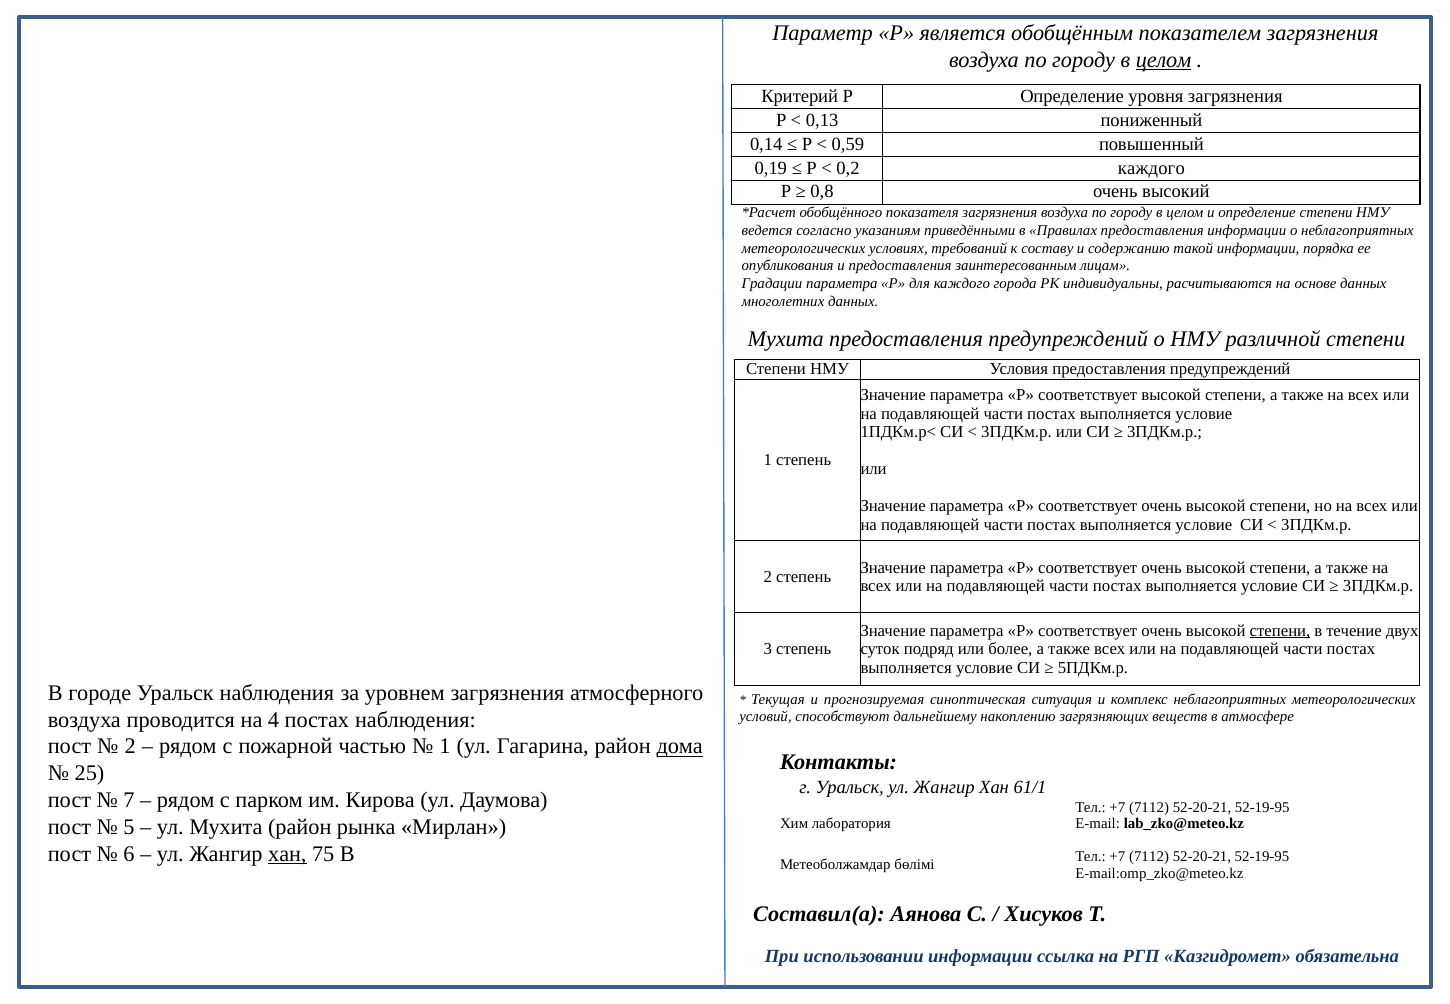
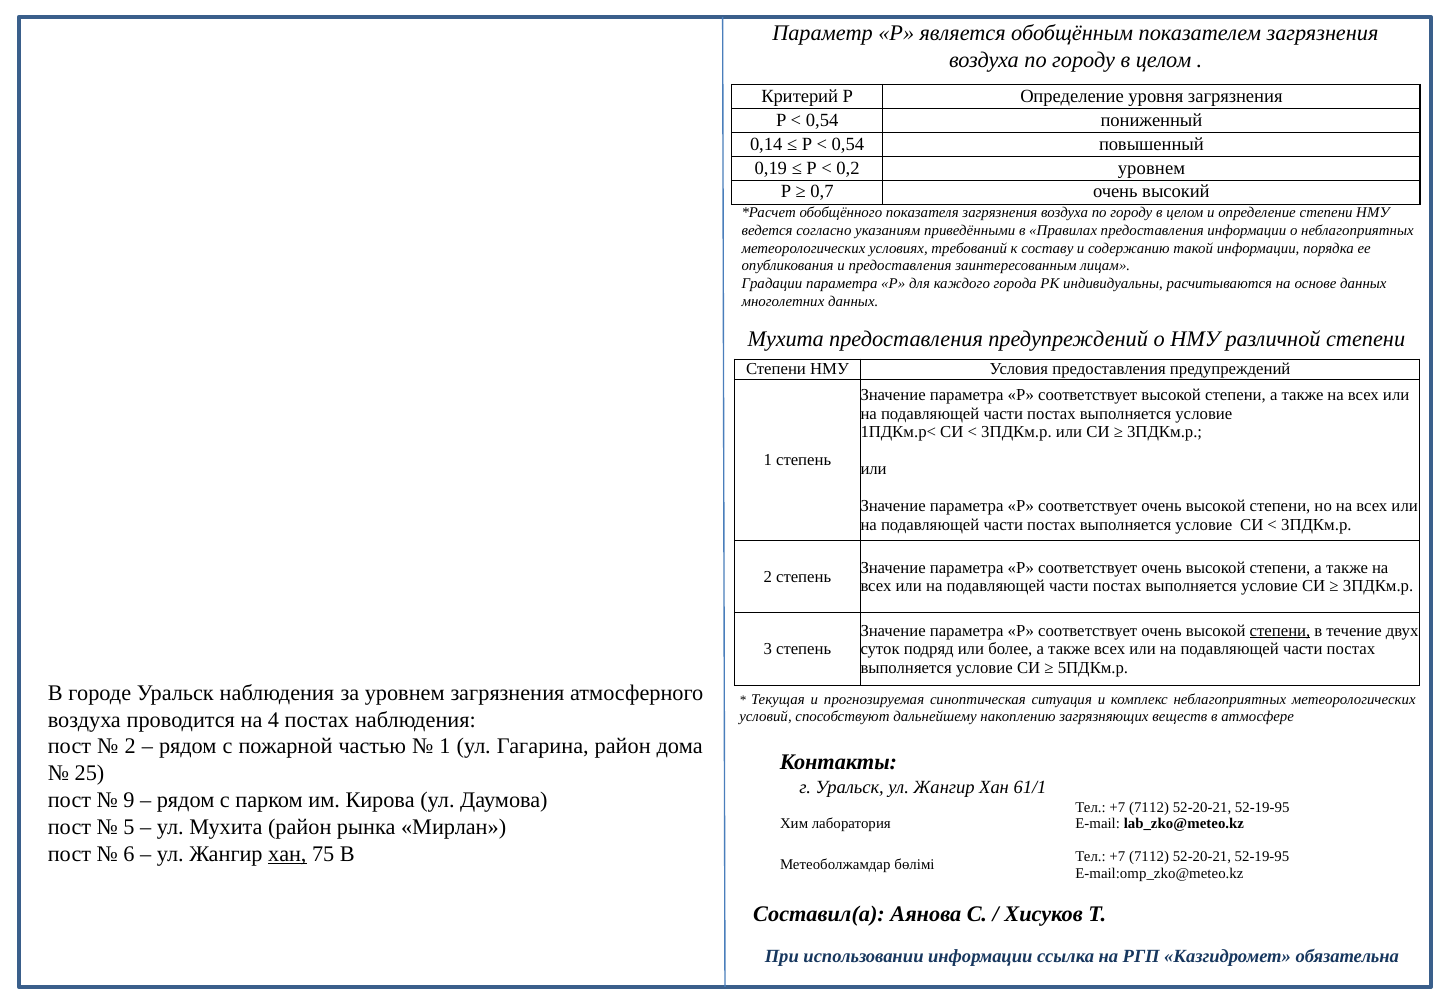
целом underline: present -> none (1164, 60)
0,13: 0,13 -> 0,54 (822, 120)
0,59: 0,59 -> 0,54 (848, 144)
0,2 каждого: каждого -> уровнем (1151, 168)
0,8: 0,8 -> 0,7 (822, 192)
дома underline: present -> none (680, 746)
7: 7 -> 9 (129, 800)
